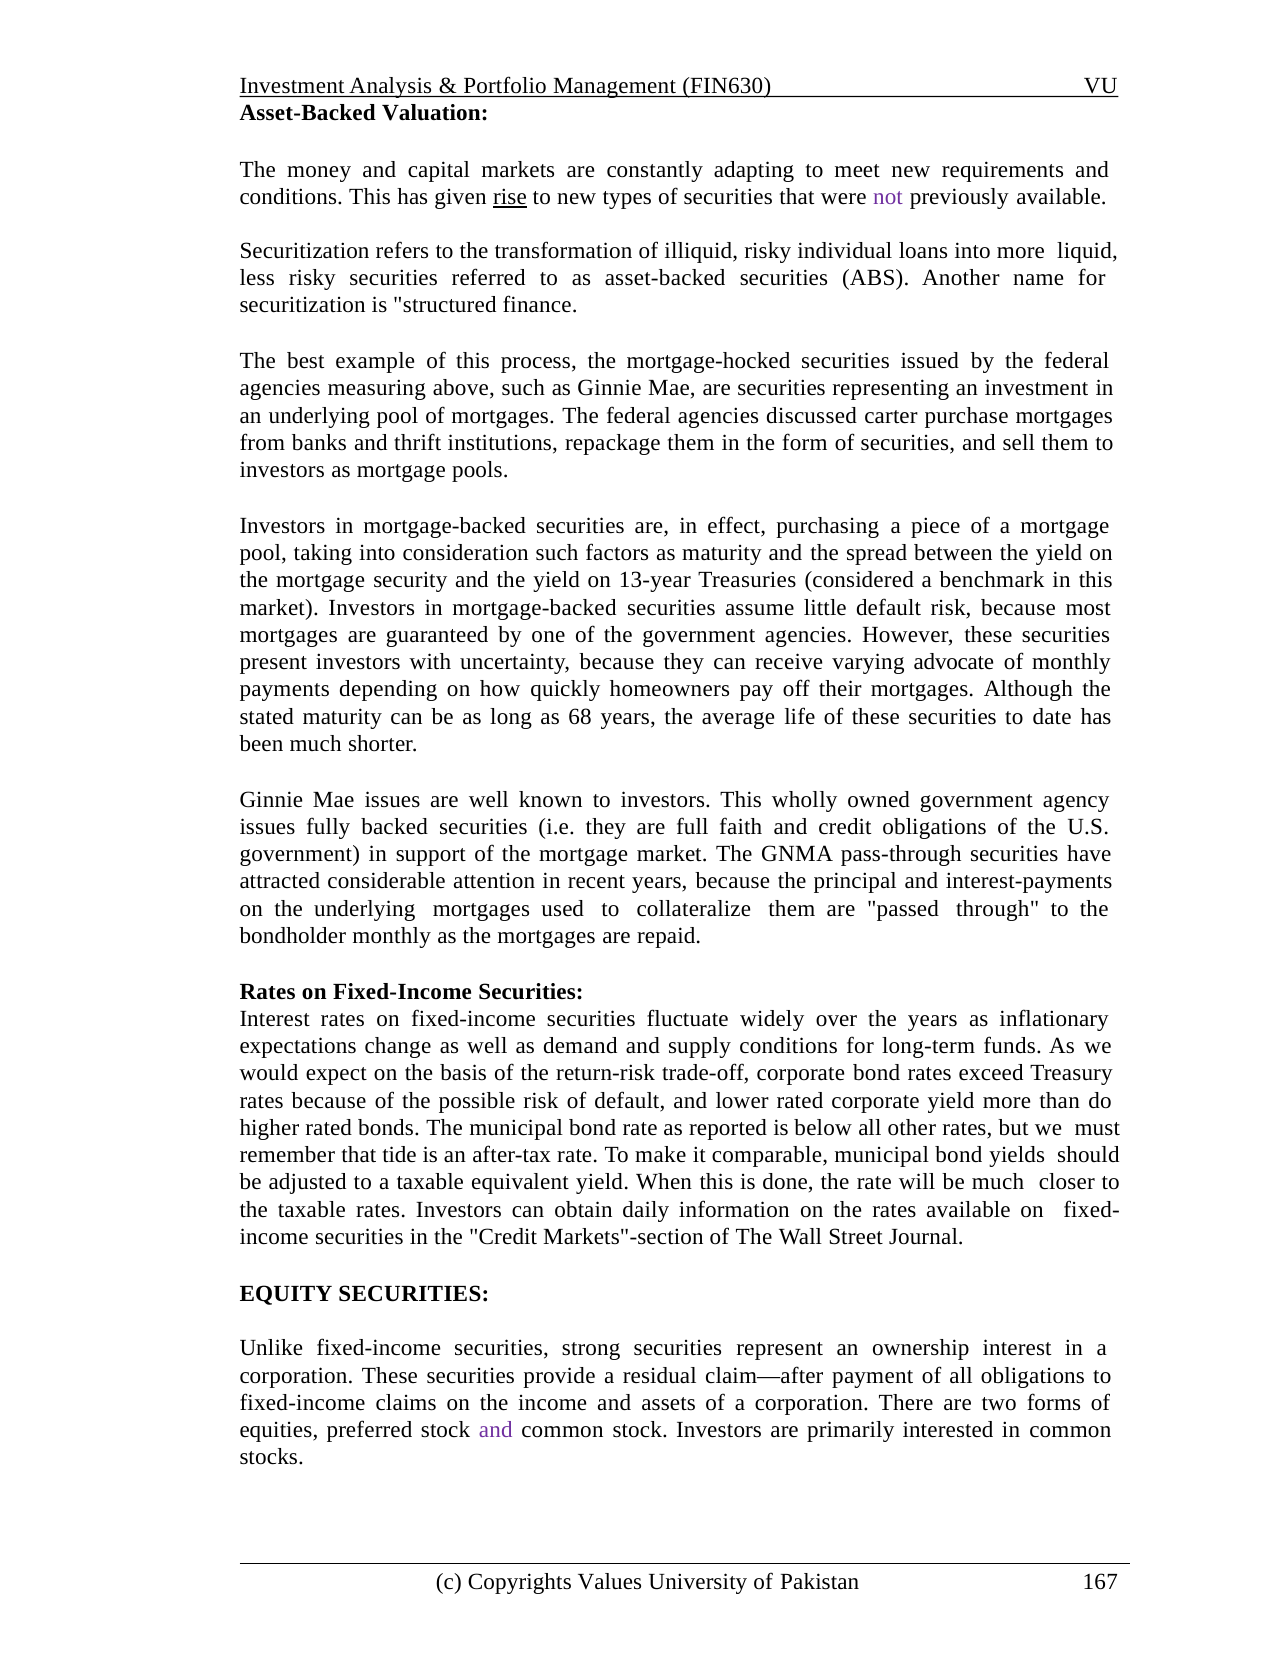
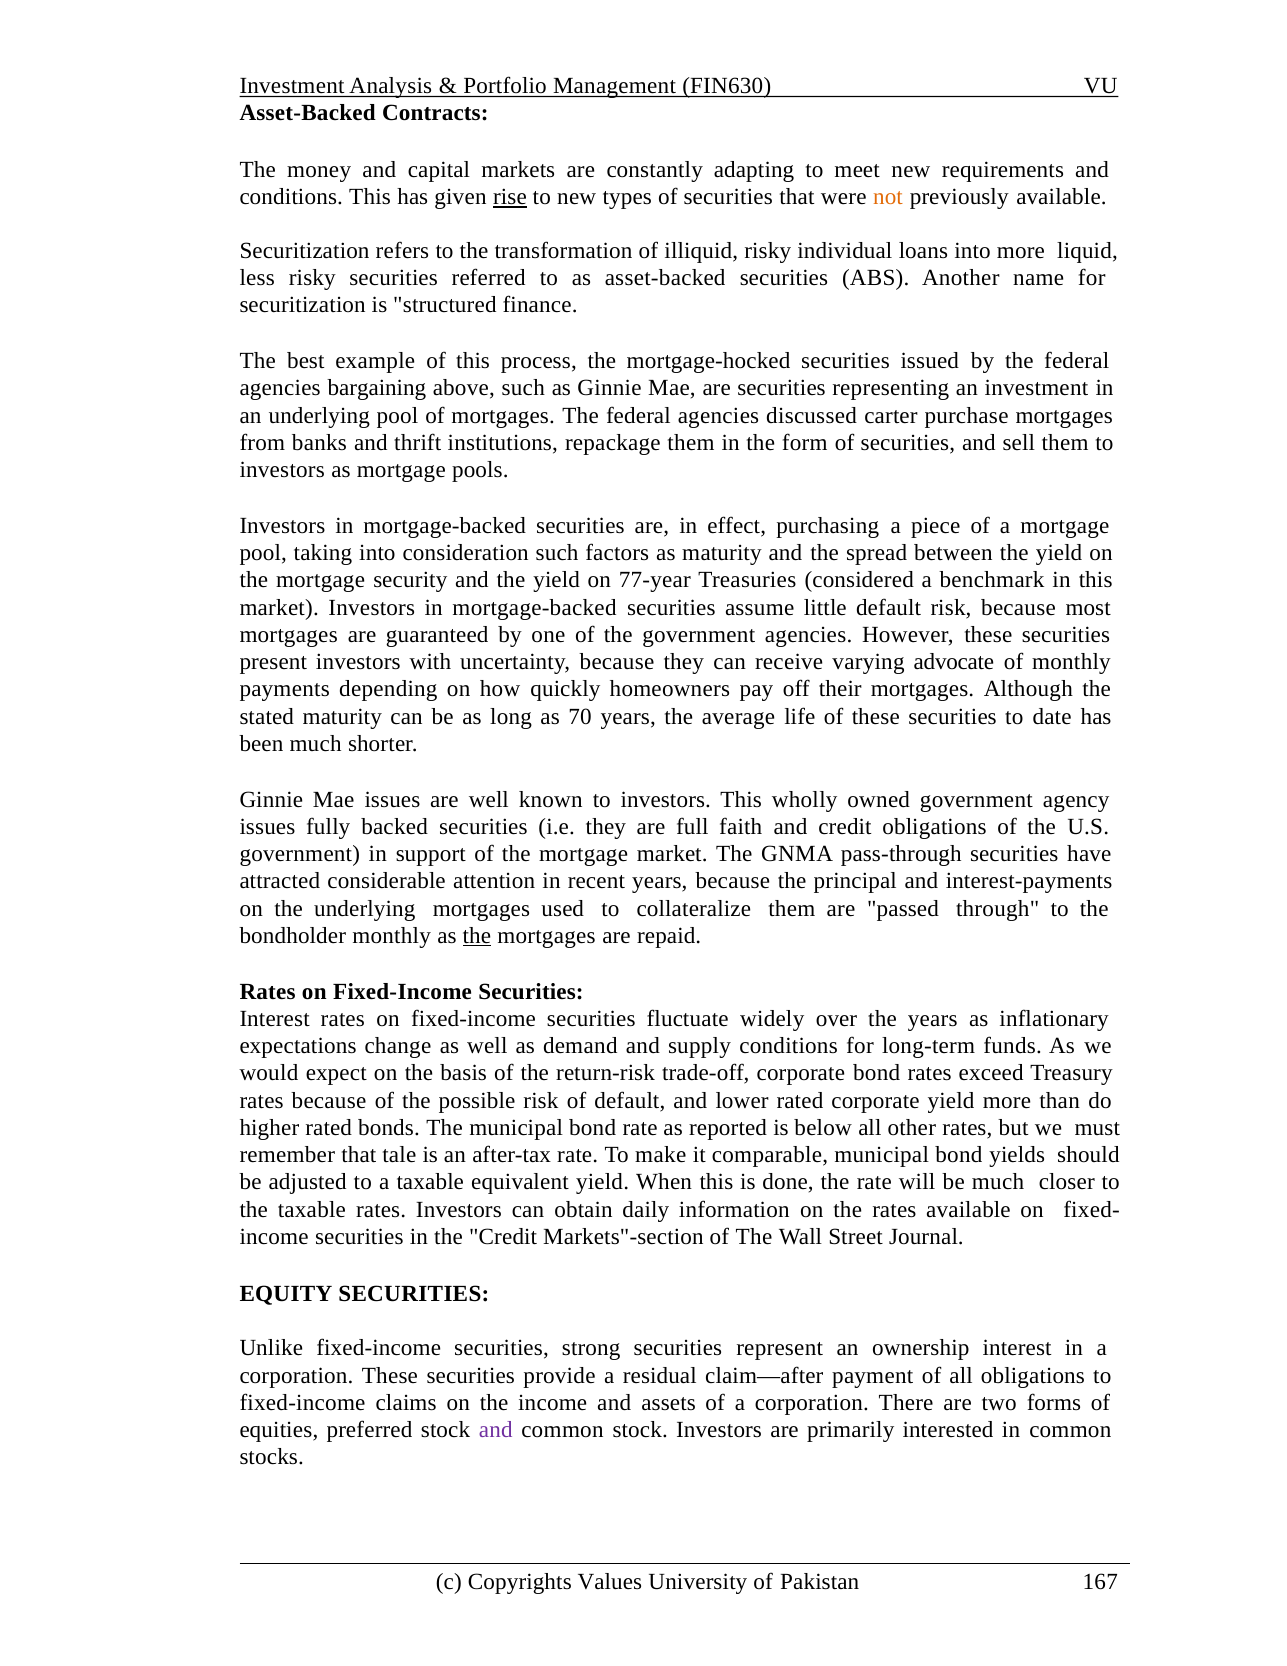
Valuation: Valuation -> Contracts (435, 113)
not colour: purple -> orange (888, 197)
measuring: measuring -> bargaining (377, 388)
13-year: 13-year -> 77-year (655, 580)
68: 68 -> 70 (580, 716)
the underline: none -> present (477, 936)
tide: tide -> tale (399, 1155)
